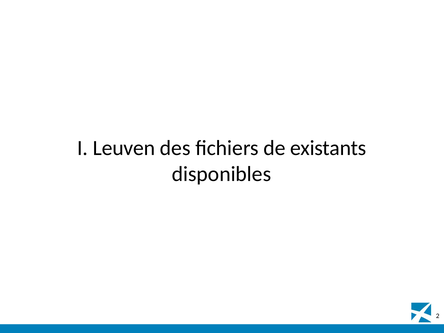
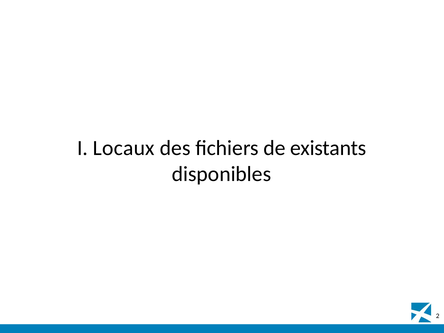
Leuven: Leuven -> Locaux (124, 148)
